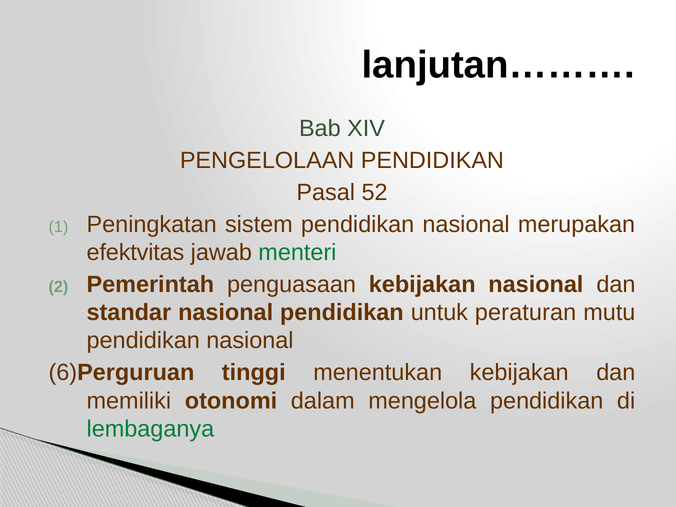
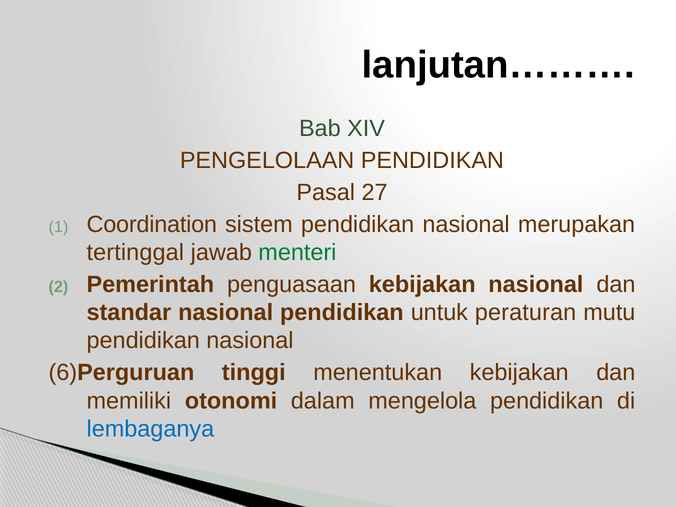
52: 52 -> 27 (375, 192)
Peningkatan: Peningkatan -> Coordination (152, 224)
efektvitas: efektvitas -> tertinggal (135, 252)
lembaganya colour: green -> blue (150, 429)
